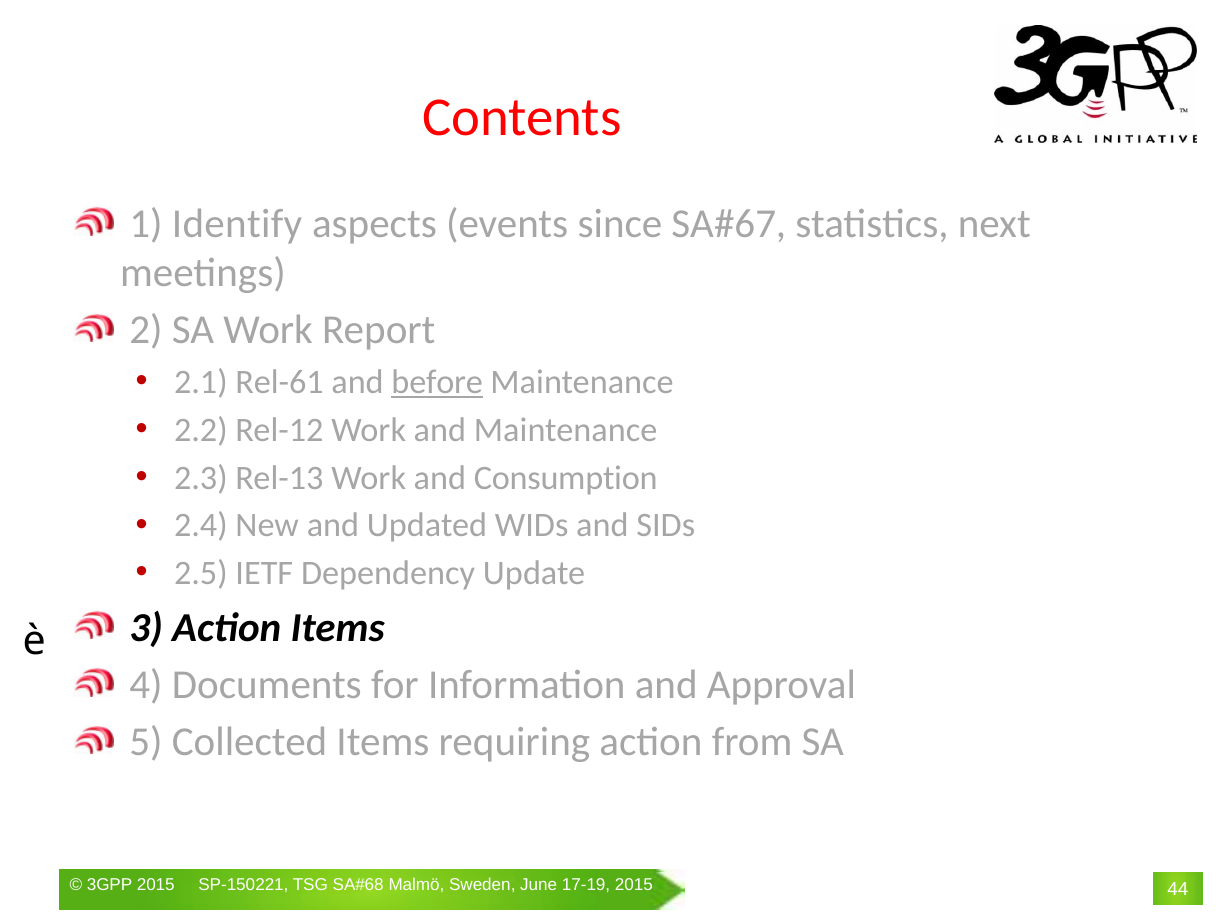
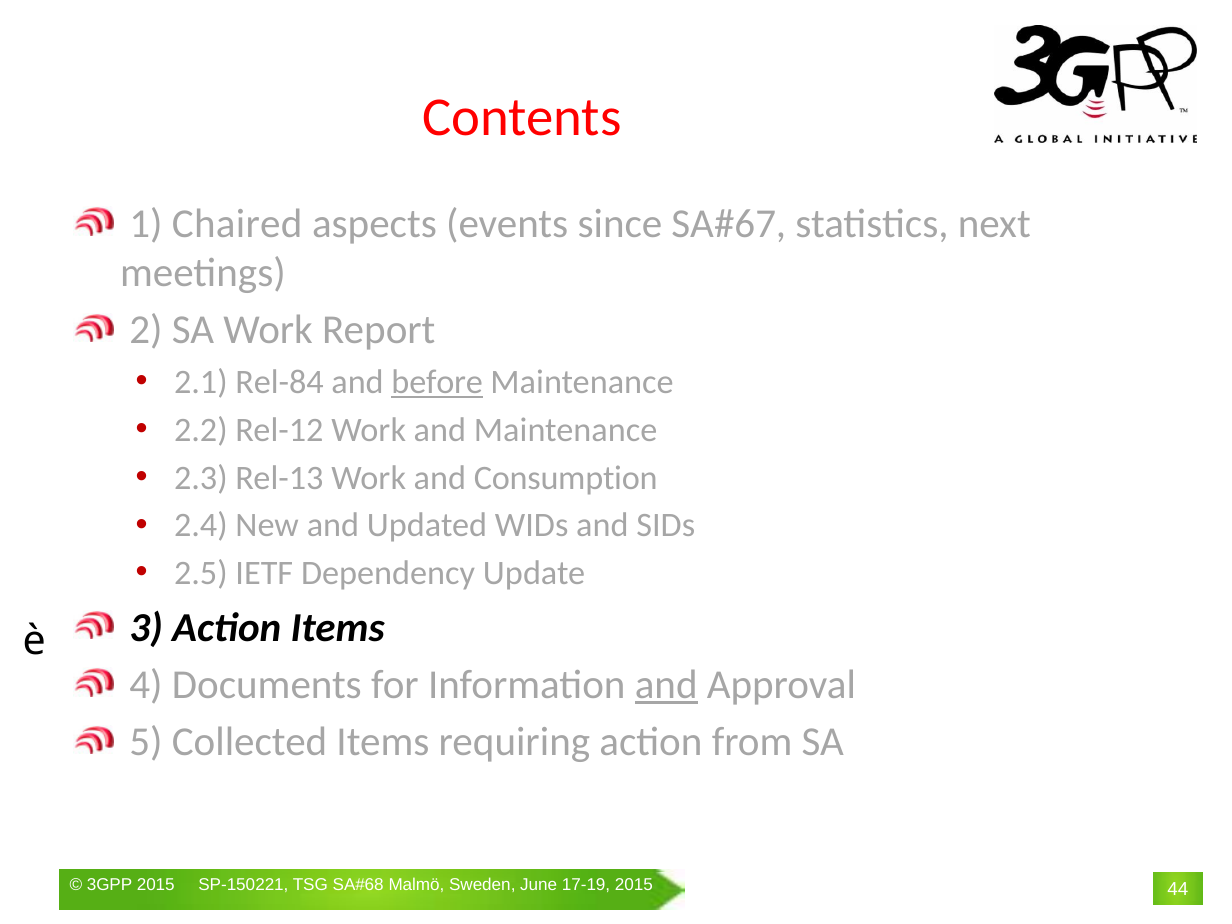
Identify: Identify -> Chaired (237, 224)
Rel-61: Rel-61 -> Rel-84 (280, 382)
and underline: none -> present (666, 685)
